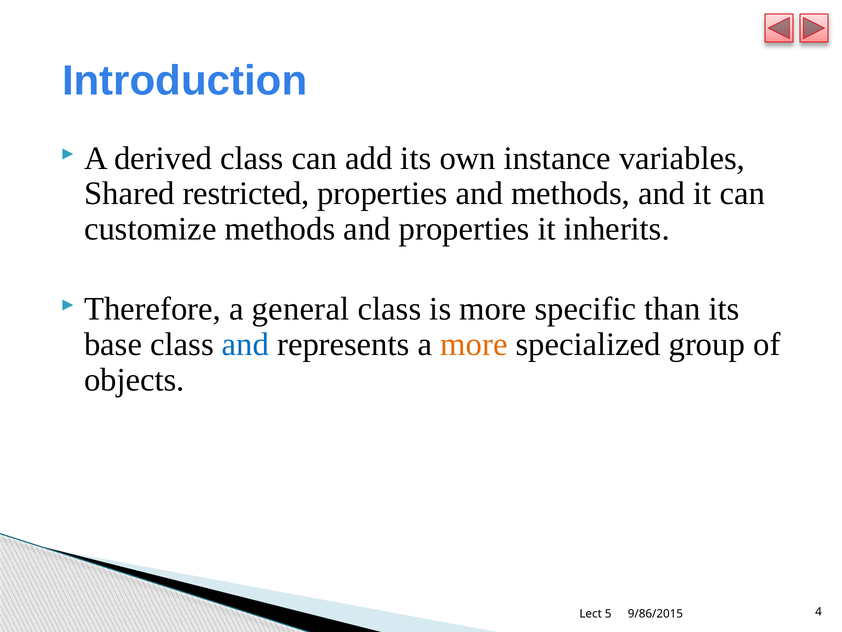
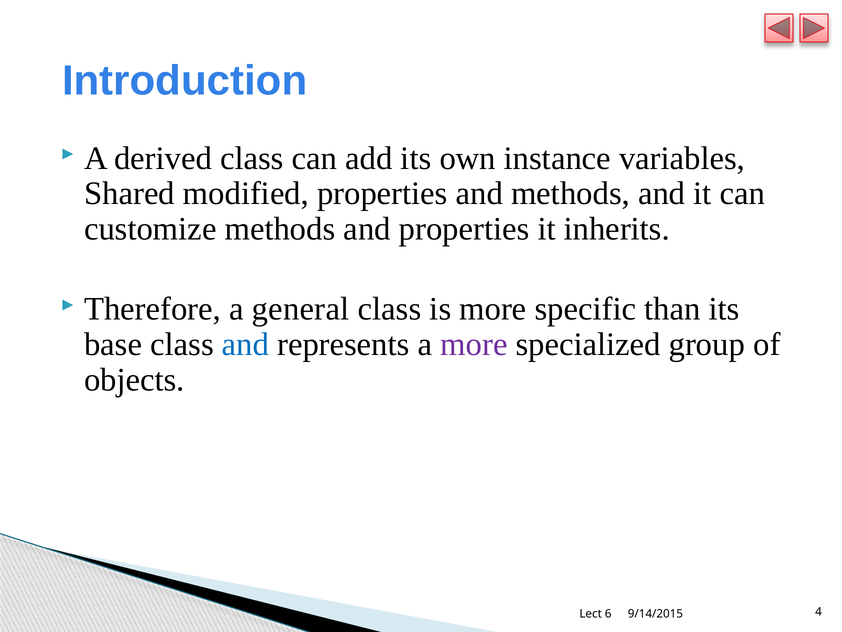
restricted: restricted -> modified (246, 193)
more colour: orange -> purple (474, 344)
5: 5 -> 6 (608, 613)
9/86/2015: 9/86/2015 -> 9/14/2015 (655, 613)
